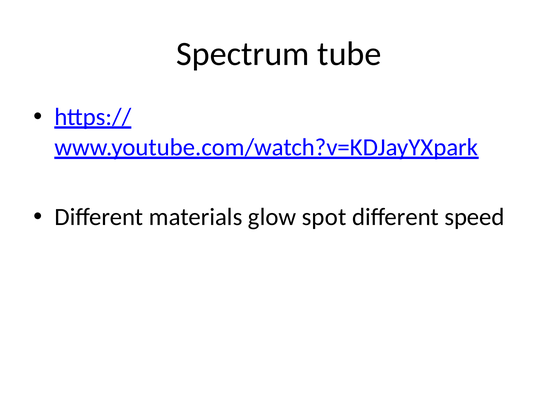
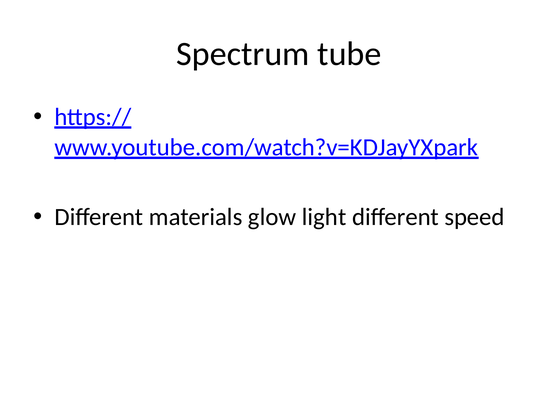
spot: spot -> light (324, 217)
